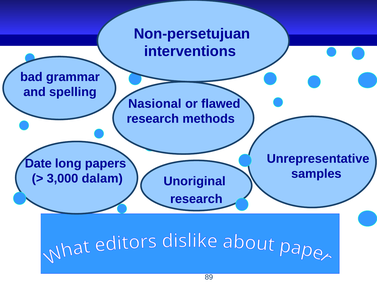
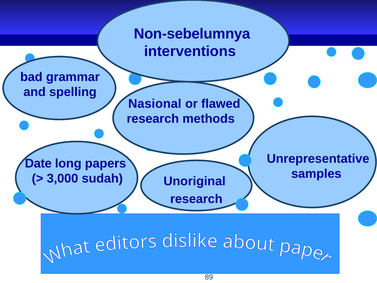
Non-persetujuan: Non-persetujuan -> Non-sebelumnya (192, 34)
dalam: dalam -> sudah (102, 178)
